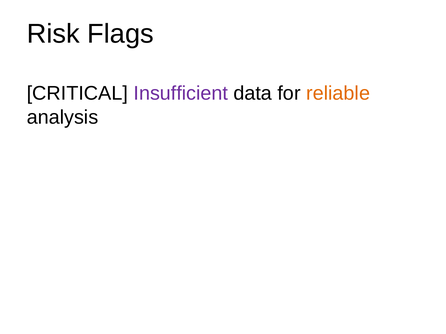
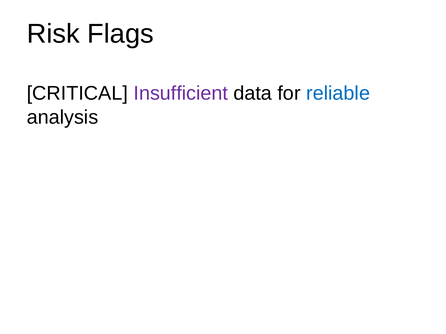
reliable colour: orange -> blue (338, 94)
